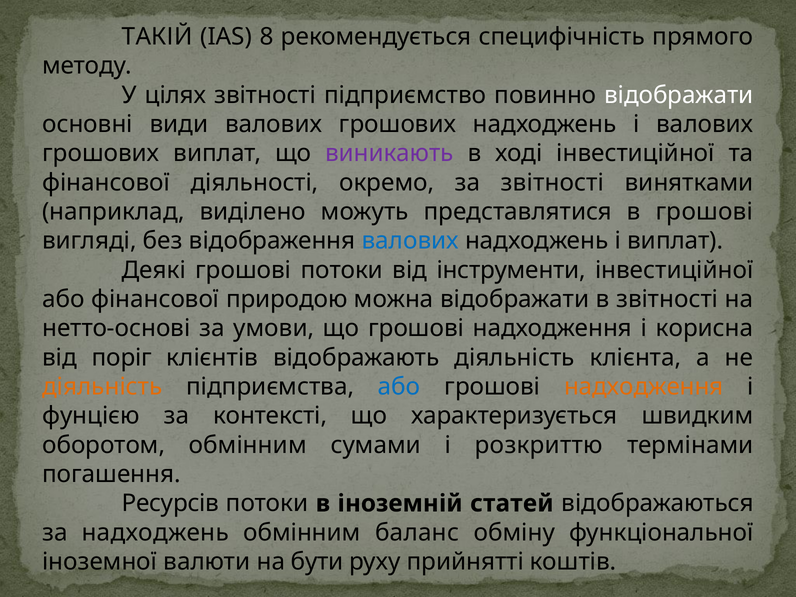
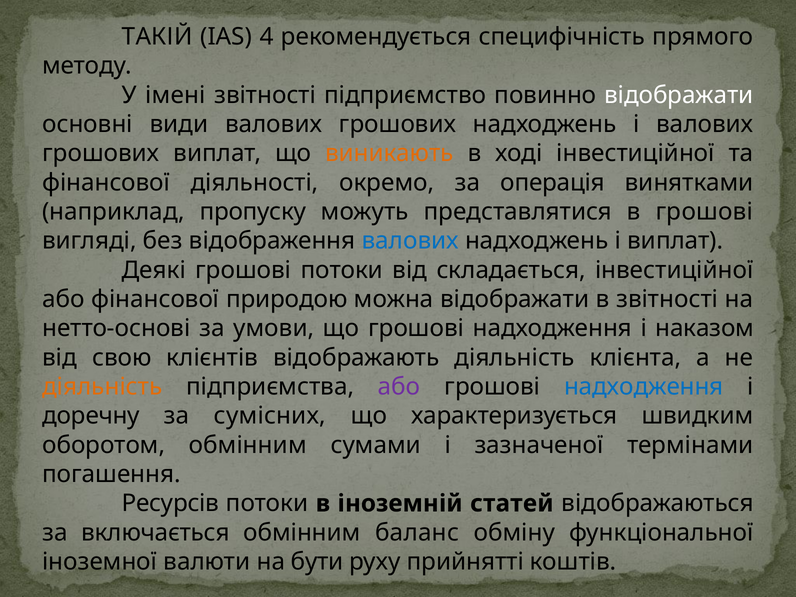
8: 8 -> 4 (266, 37)
цілях: цілях -> імені (175, 95)
виникають colour: purple -> orange (389, 153)
за звітності: звітності -> операція (553, 183)
виділено: виділено -> пропуску (253, 212)
інструменти: інструменти -> складається (511, 270)
корисна: корисна -> наказом (705, 328)
поріг: поріг -> свою (122, 358)
або colour: blue -> purple (399, 387)
надходження colour: orange -> blue (644, 387)
фунцією: фунцією -> доречну (91, 416)
контексті: контексті -> сумісних (270, 416)
розкриттю: розкриттю -> зазначеної (539, 445)
за надходжень: надходжень -> включається (156, 533)
